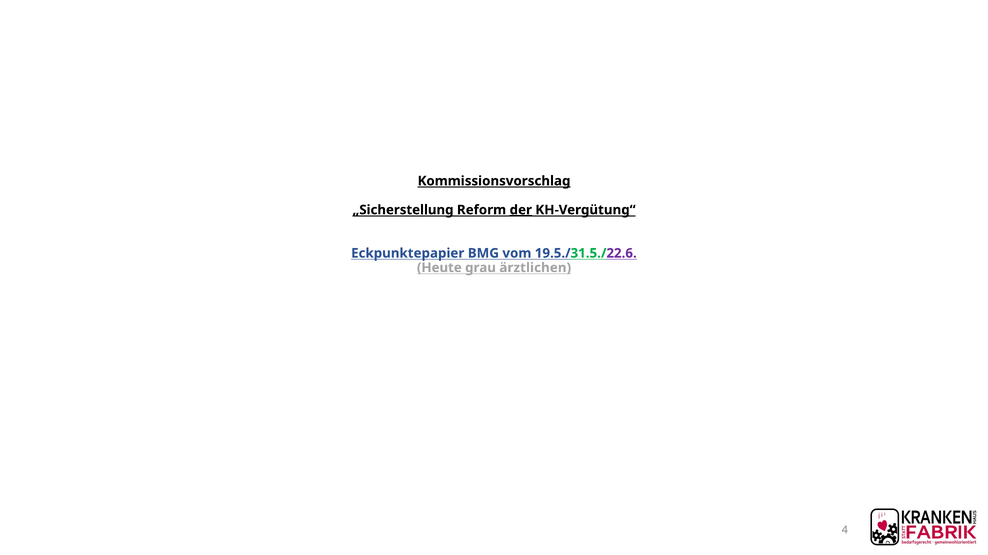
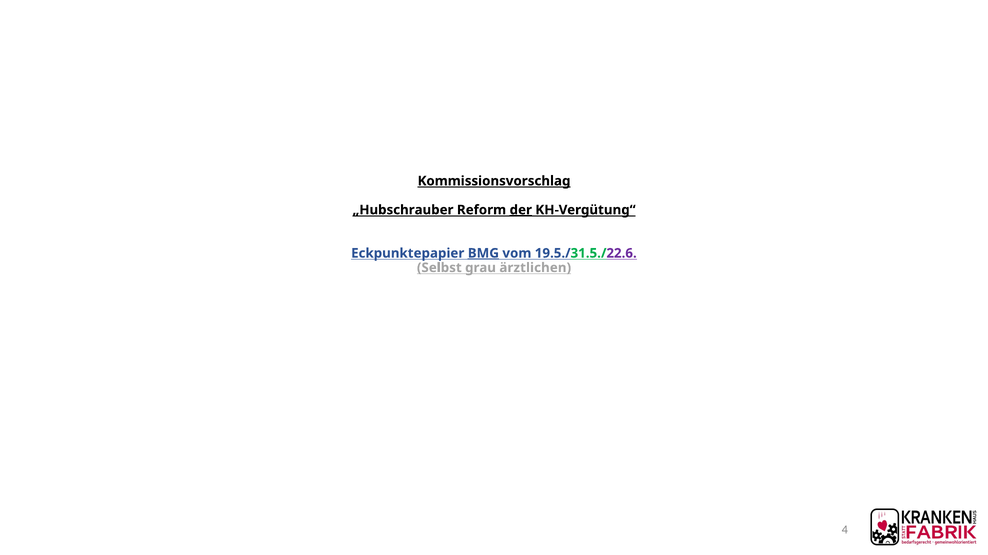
„Sicherstellung: „Sicherstellung -> „Hubschrauber (403, 210)
BMG underline: none -> present (483, 254)
Heute: Heute -> Selbst (439, 268)
